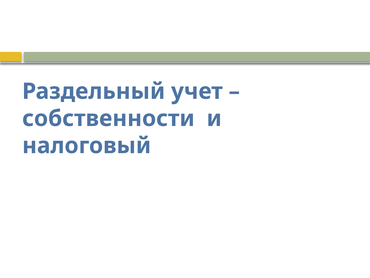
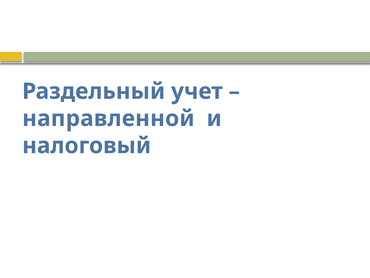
собственности: собственности -> направленной (108, 118)
